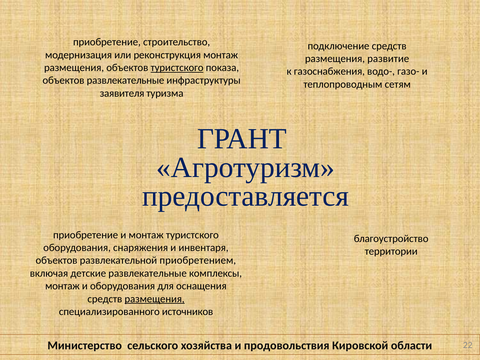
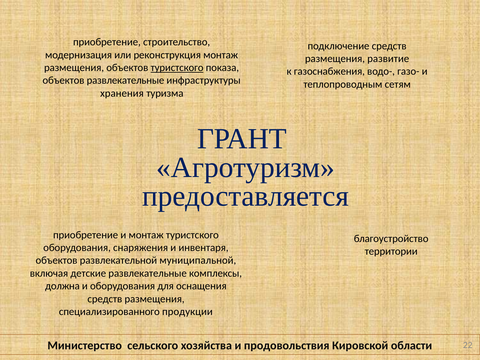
заявителя: заявителя -> хранения (122, 93)
приобретением: приобретением -> муниципальной (198, 260)
монтаж: монтаж -> должна (62, 286)
размещения underline: present -> none (155, 299)
источников: источников -> продукции (187, 312)
